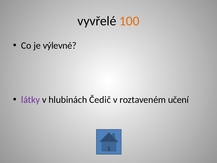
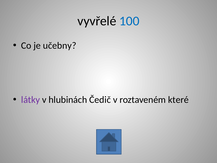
100 colour: orange -> blue (129, 21)
výlevné: výlevné -> učebny (60, 46)
učení: učení -> které (178, 100)
